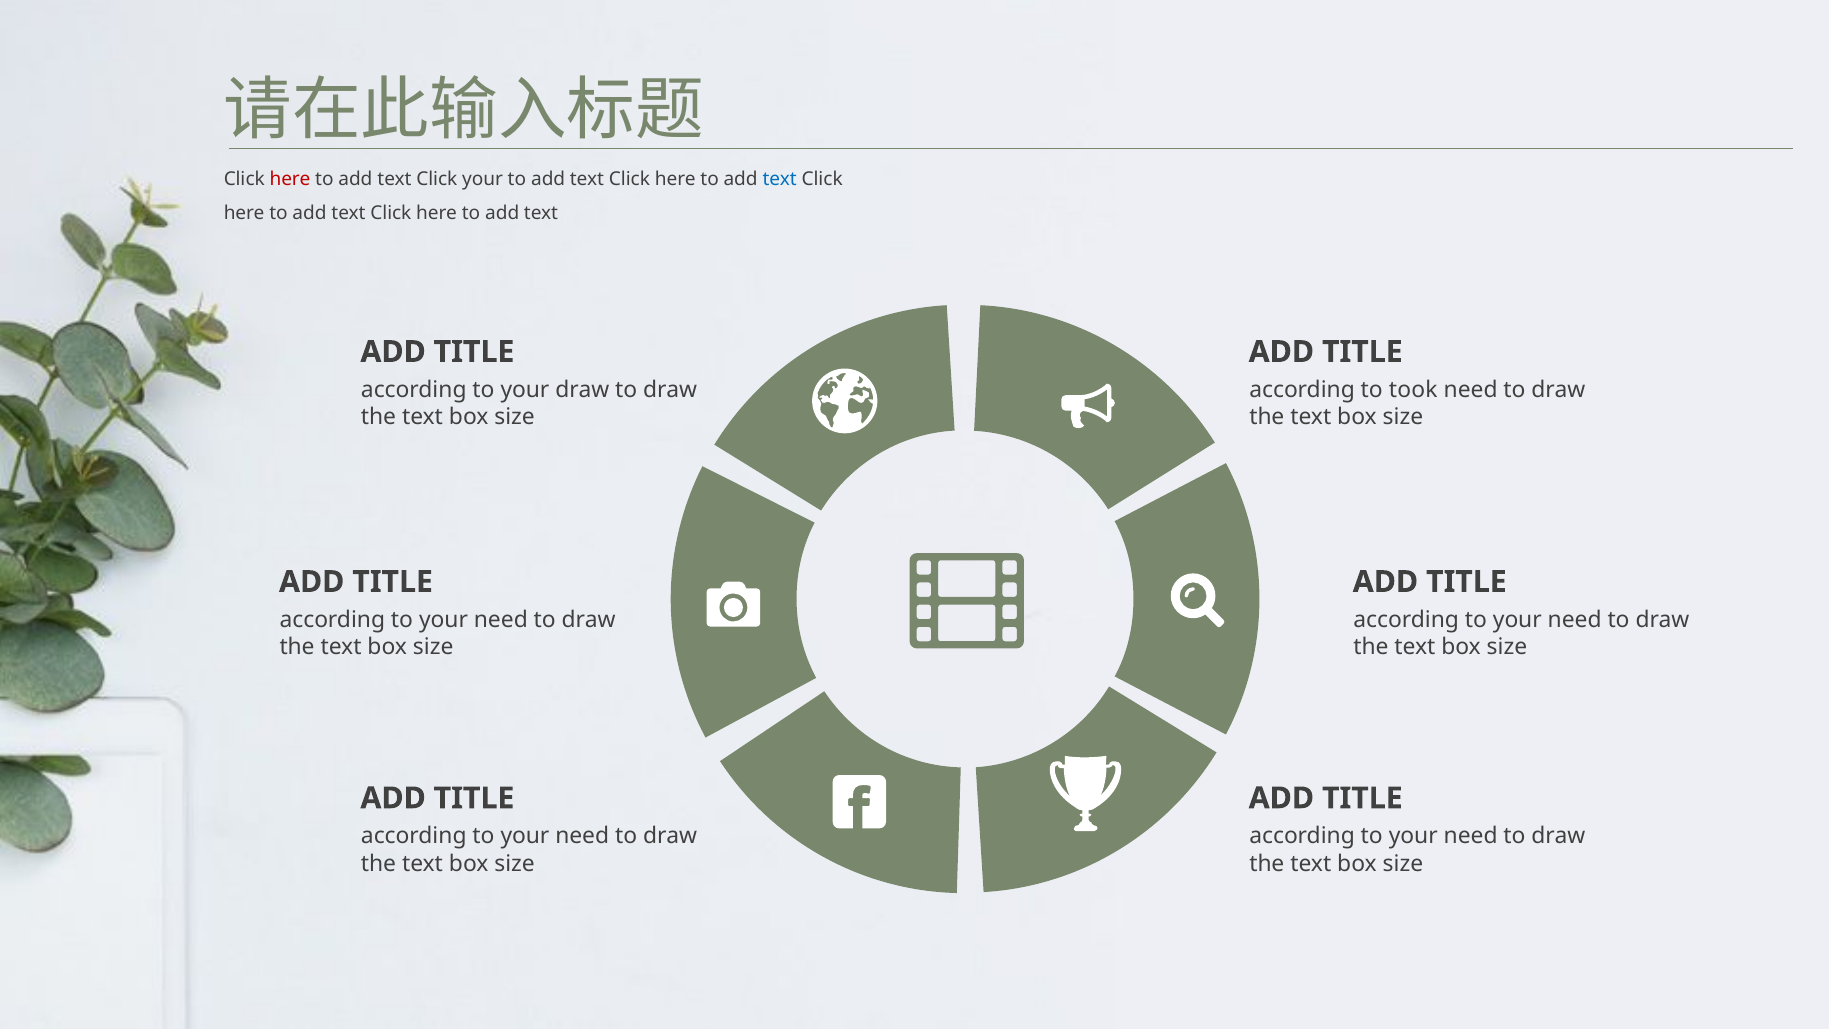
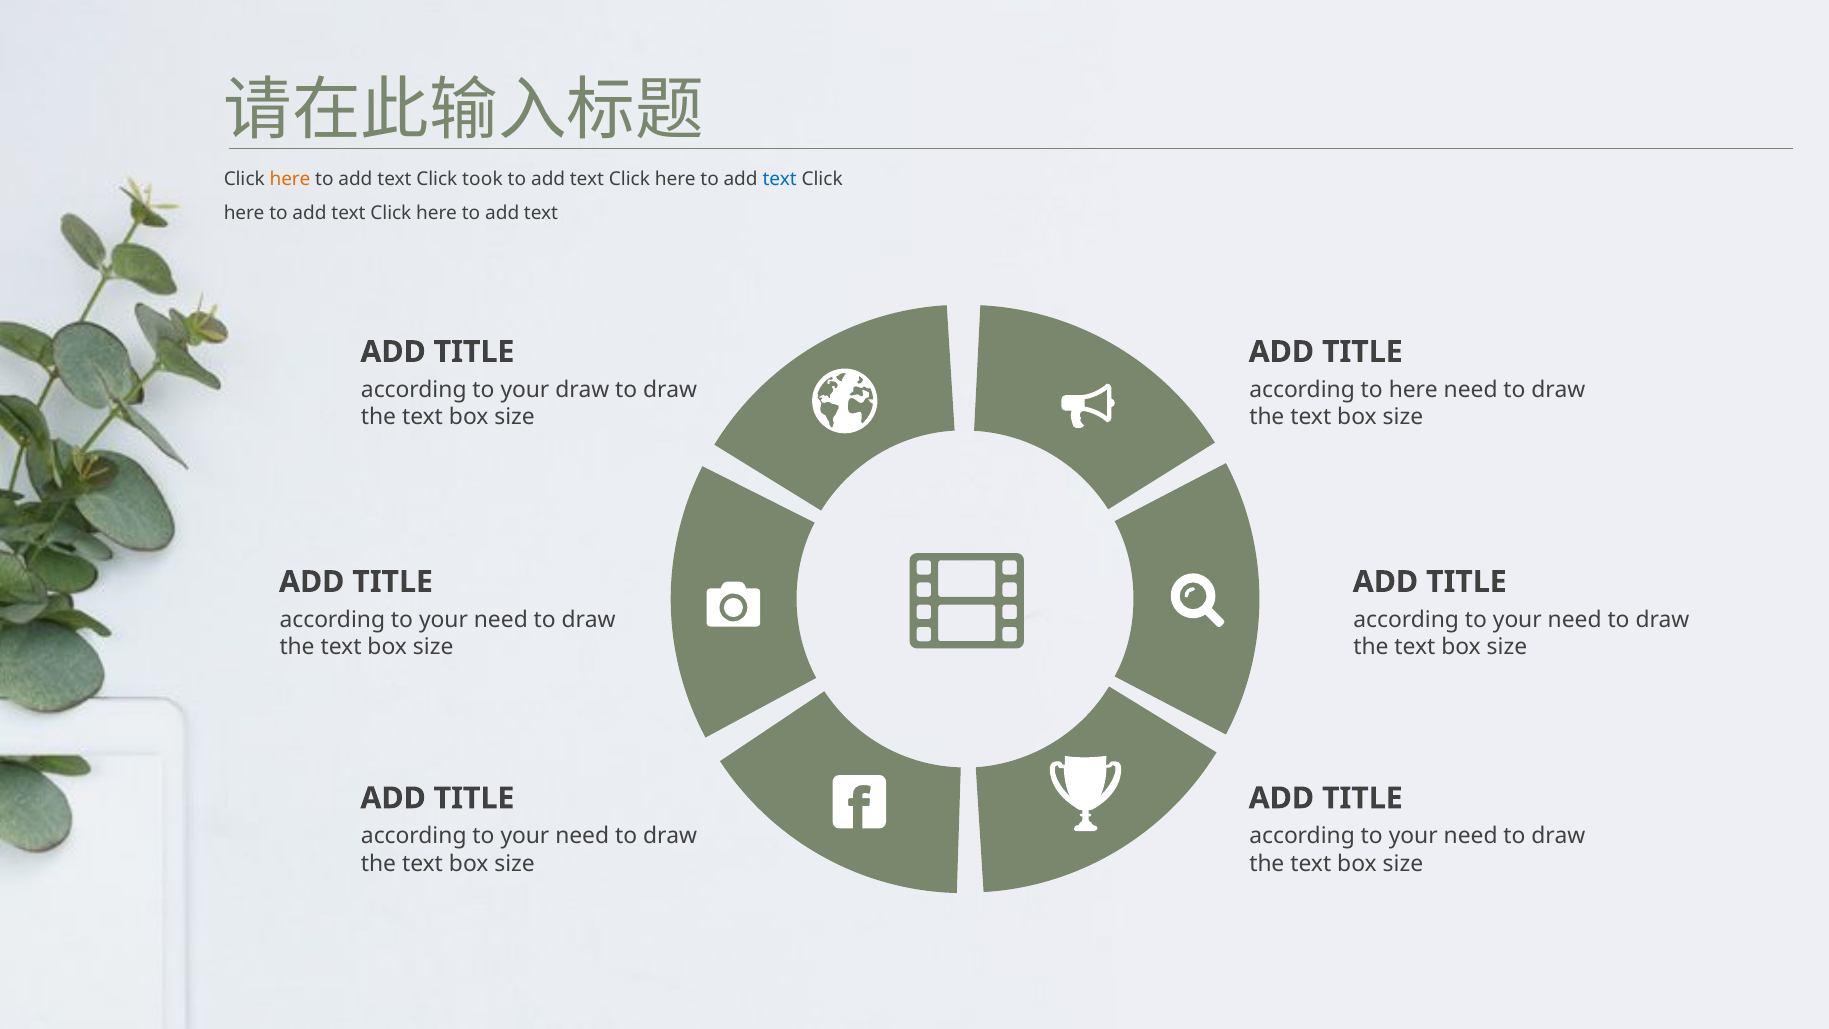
here colour: red -> orange (290, 179)
Click your: your -> took (482, 179)
to took: took -> here (1413, 390)
